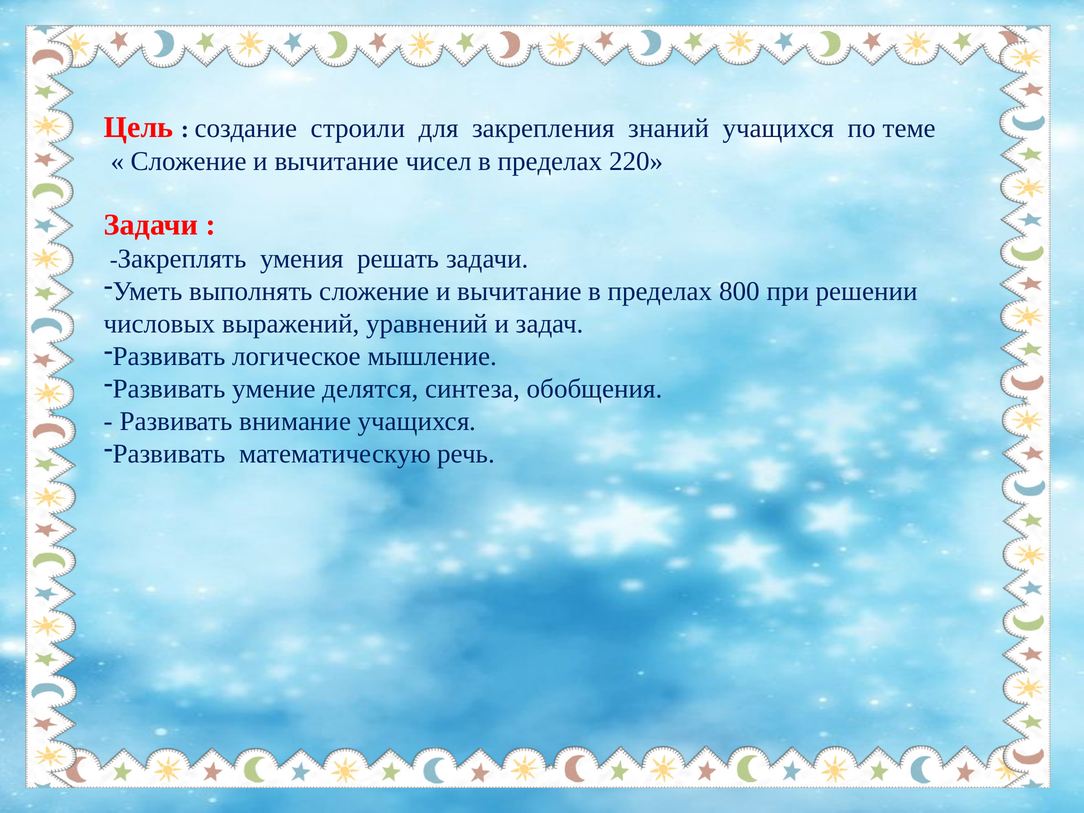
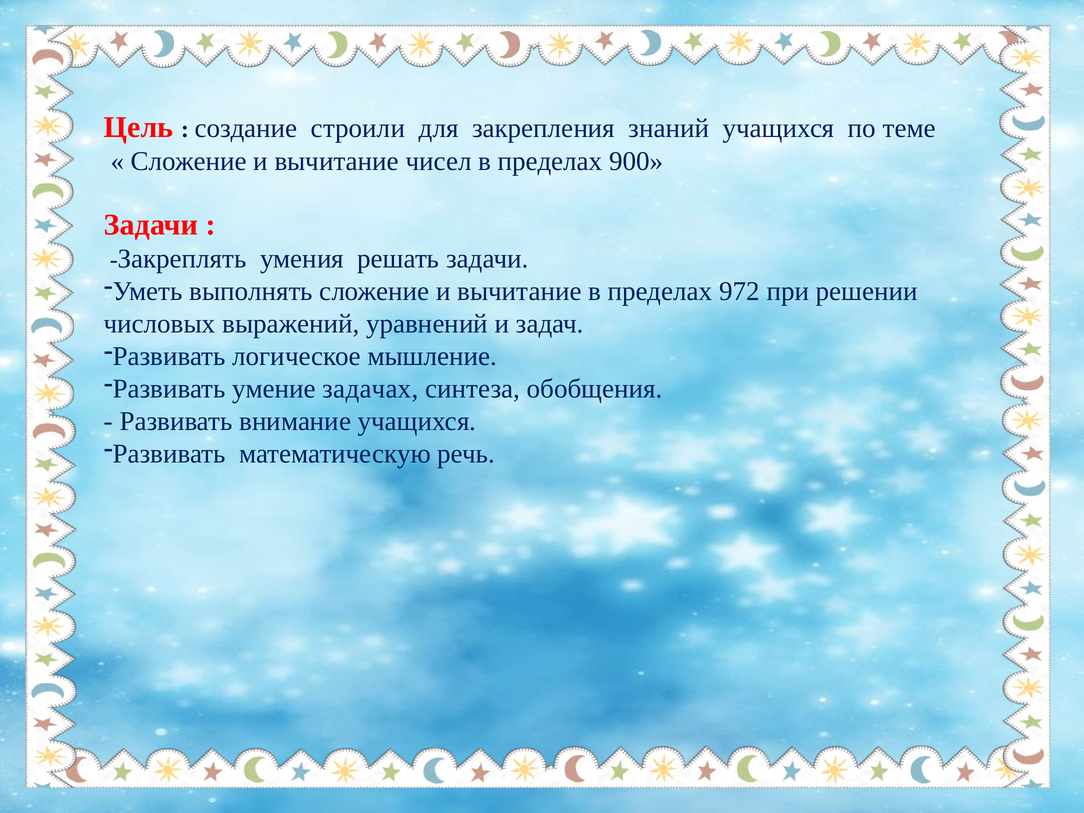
220: 220 -> 900 (636, 161)
800: 800 -> 972 (739, 291)
делятся: делятся -> задачах (370, 389)
